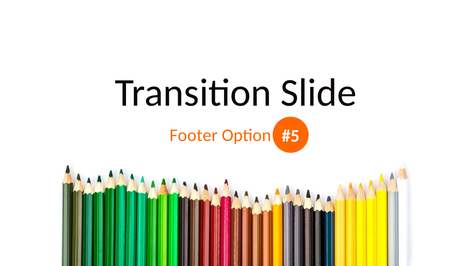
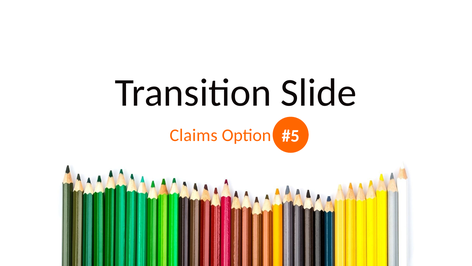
Footer: Footer -> Claims (194, 135)
